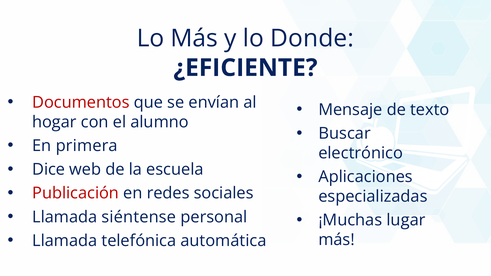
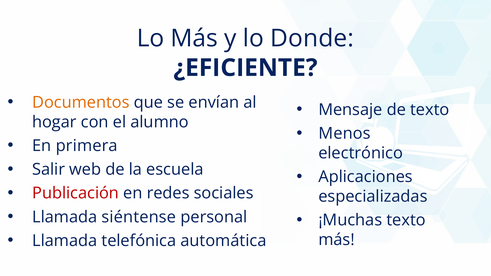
Documentos colour: red -> orange (81, 103)
Buscar: Buscar -> Menos (345, 134)
Dice: Dice -> Salir (49, 170)
¡Muchas lugar: lugar -> texto (406, 220)
